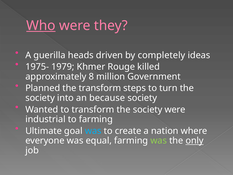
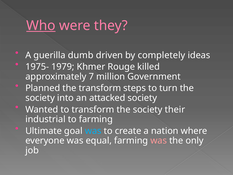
heads: heads -> dumb (81, 55)
8: 8 -> 7 (91, 77)
because: because -> attacked (107, 98)
society were: were -> their (175, 109)
was colour: light green -> pink (159, 140)
only underline: present -> none (195, 140)
